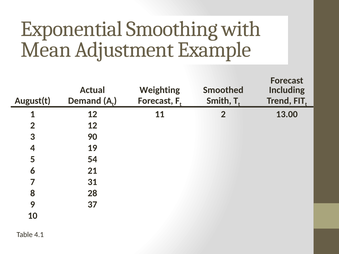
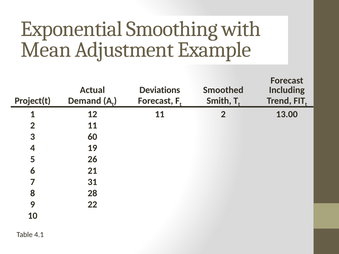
Weighting: Weighting -> Deviations (160, 90)
August(t: August(t -> Project(t (33, 101)
2 12: 12 -> 11 (92, 126)
90: 90 -> 60 (92, 137)
54: 54 -> 26 (92, 160)
37: 37 -> 22 (92, 205)
